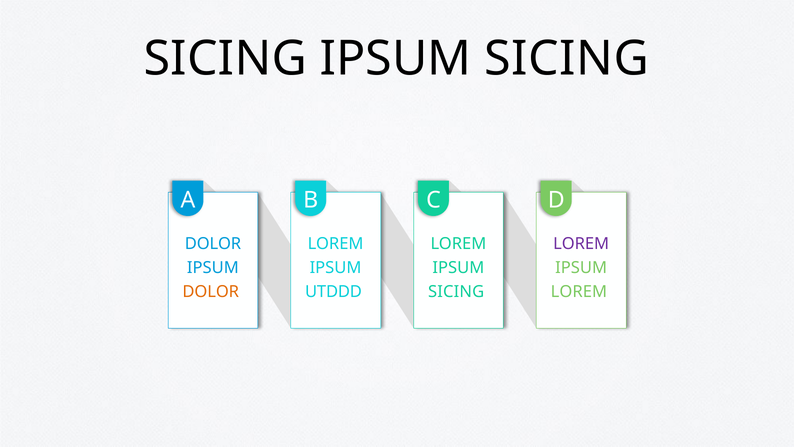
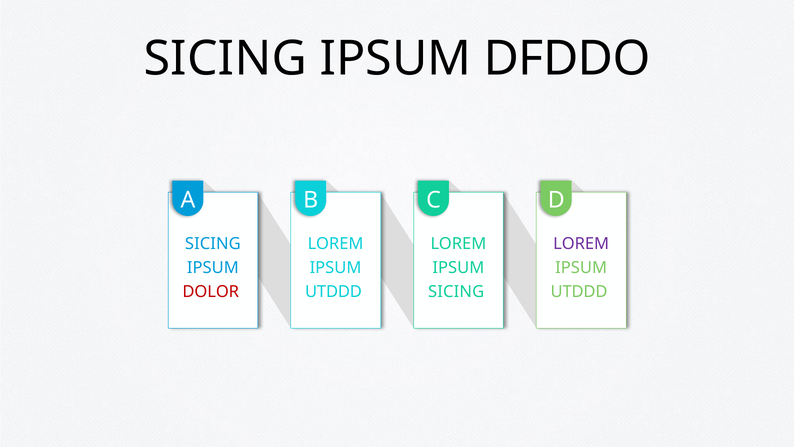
SICING: SICING -> DFDDO (567, 58)
DOLOR: DOLOR -> SICING (213, 244)
DOLOR colour: orange -> red (211, 291)
LOREM: LOREM -> UTDDD (579, 291)
